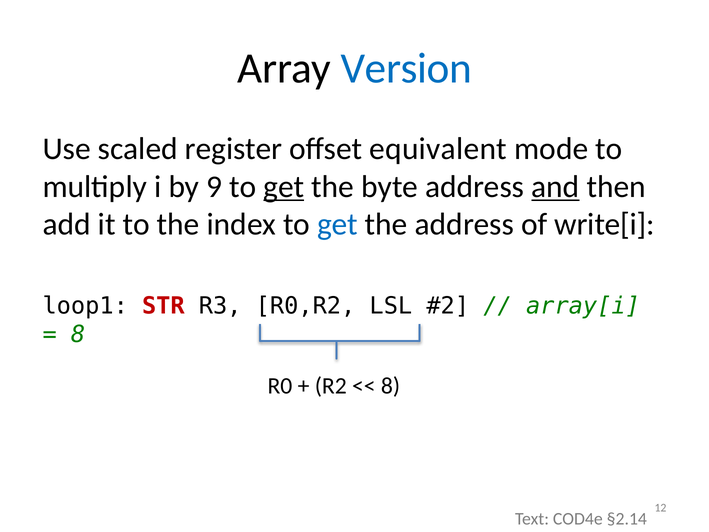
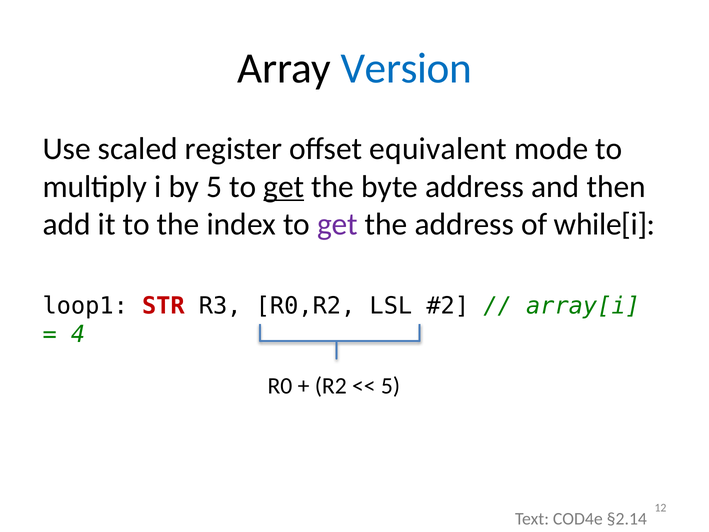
by 9: 9 -> 5 (214, 187)
and underline: present -> none (555, 187)
get colour: blue -> purple (337, 224)
write[i: write[i -> while[i (605, 224)
8: 8 -> 4 (78, 334)
8: 8 -> 5 (391, 386)
